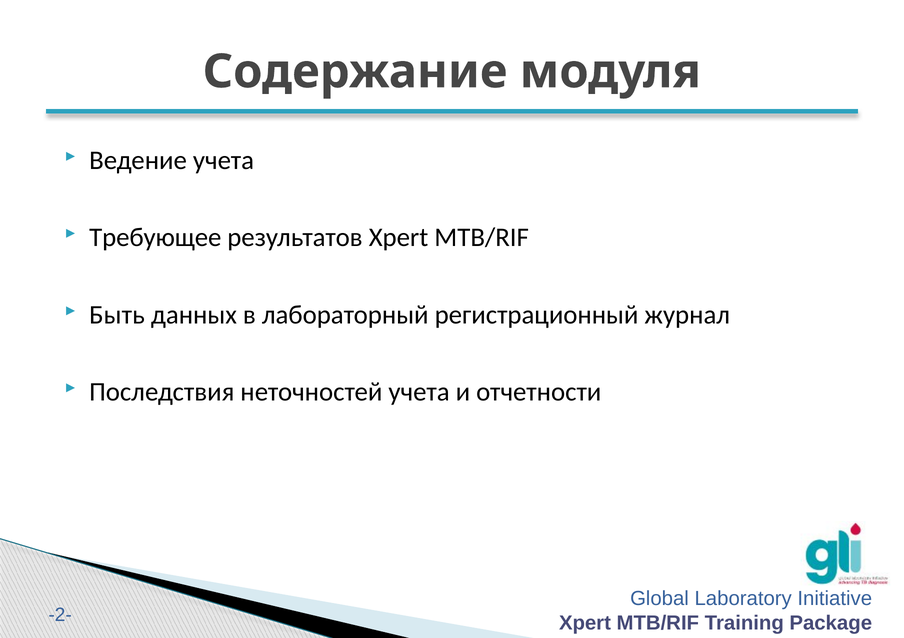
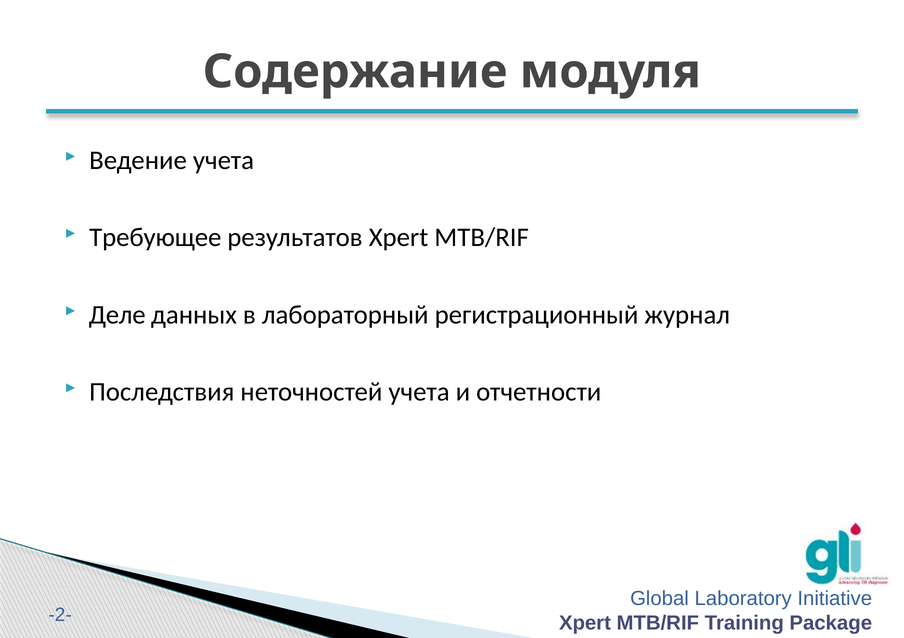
Быть: Быть -> Деле (117, 315)
